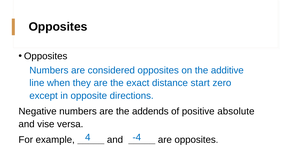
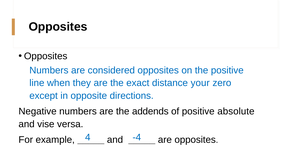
the additive: additive -> positive (227, 71)
start: start -> your (200, 83)
